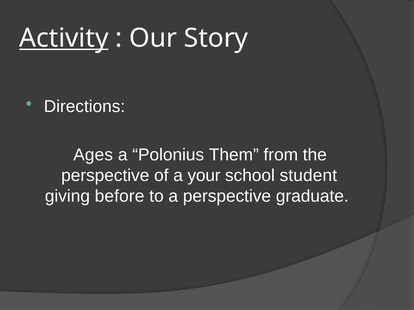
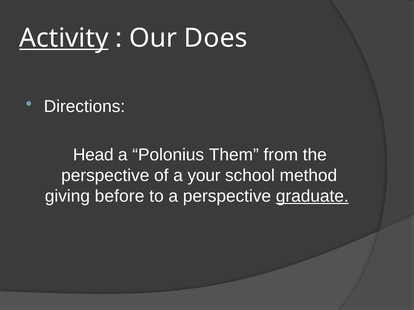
Story: Story -> Does (216, 38)
Ages: Ages -> Head (93, 155)
student: student -> method (308, 176)
graduate underline: none -> present (312, 196)
